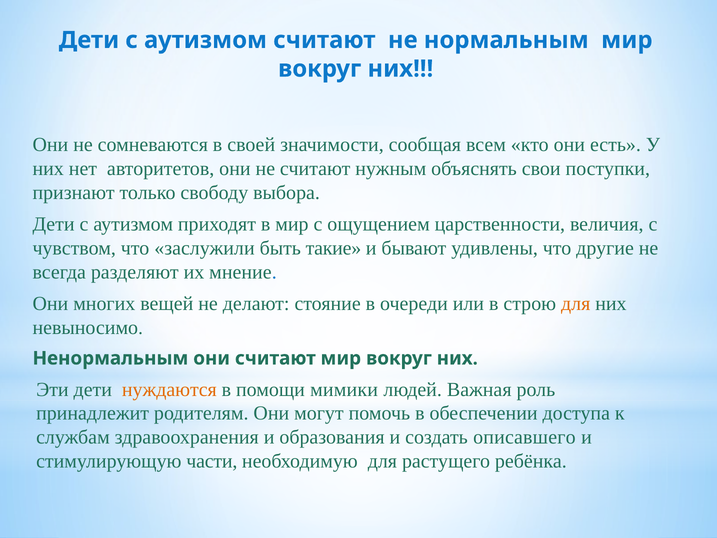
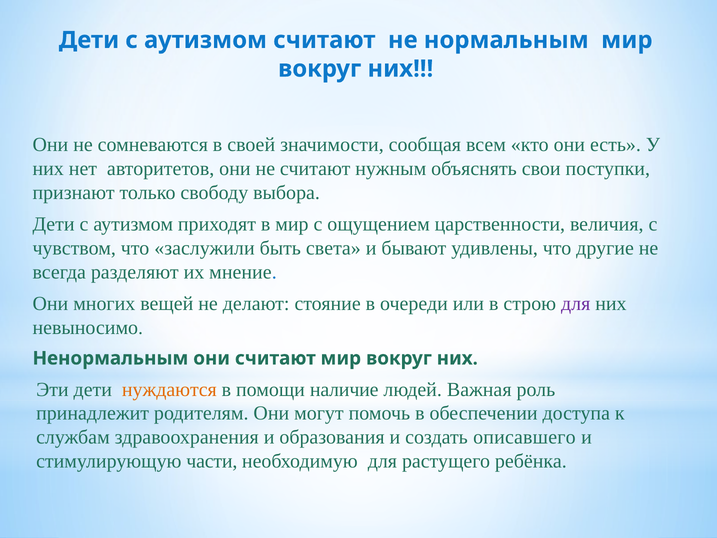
такие: такие -> света (333, 248)
для colour: orange -> purple (576, 304)
мимики: мимики -> наличие (344, 389)
